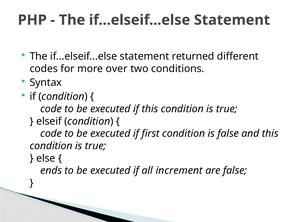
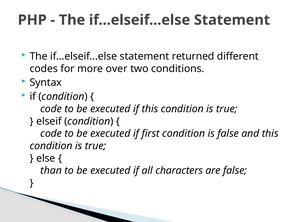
ends: ends -> than (51, 171)
increment: increment -> characters (179, 171)
